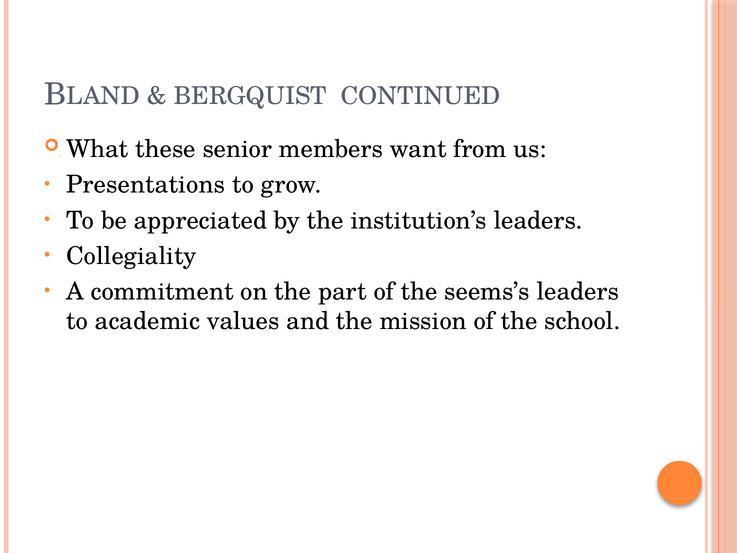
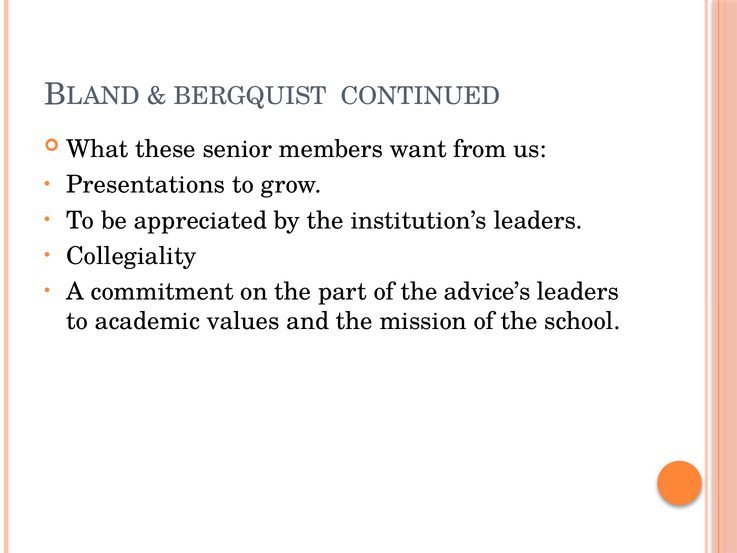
seems’s: seems’s -> advice’s (487, 292)
